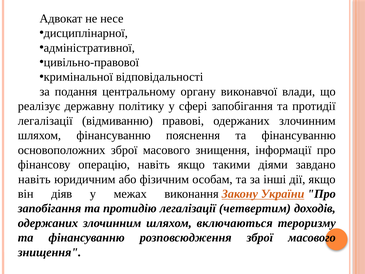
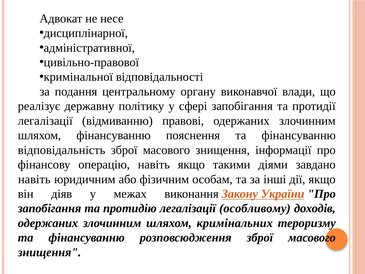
основоположних: основоположних -> відповідальність (62, 150)
четвертим: четвертим -> особливому (255, 208)
включаються: включаються -> кримінальних (235, 223)
